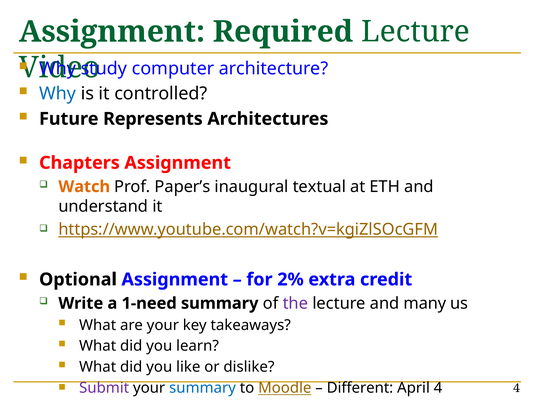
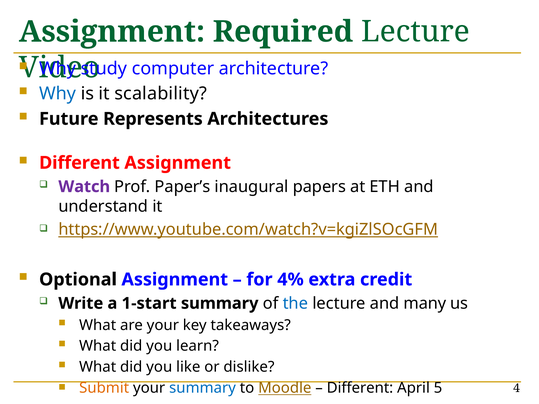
controlled: controlled -> scalability (161, 94)
Chapters: Chapters -> Different (79, 163)
Watch colour: orange -> purple (84, 187)
textual: textual -> papers (319, 187)
2%: 2% -> 4% (291, 280)
1-need: 1-need -> 1-start (149, 304)
the colour: purple -> blue (295, 304)
Submit colour: purple -> orange (104, 388)
April 4: 4 -> 5 (438, 388)
